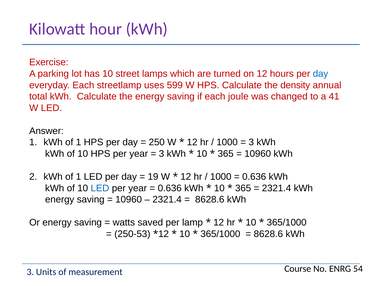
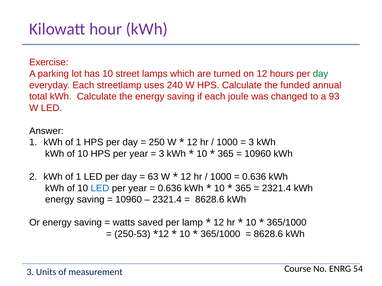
day colour: blue -> green (321, 74)
599: 599 -> 240 (175, 85)
density: density -> funded (295, 85)
41: 41 -> 93 (334, 97)
19: 19 -> 63 (153, 177)
